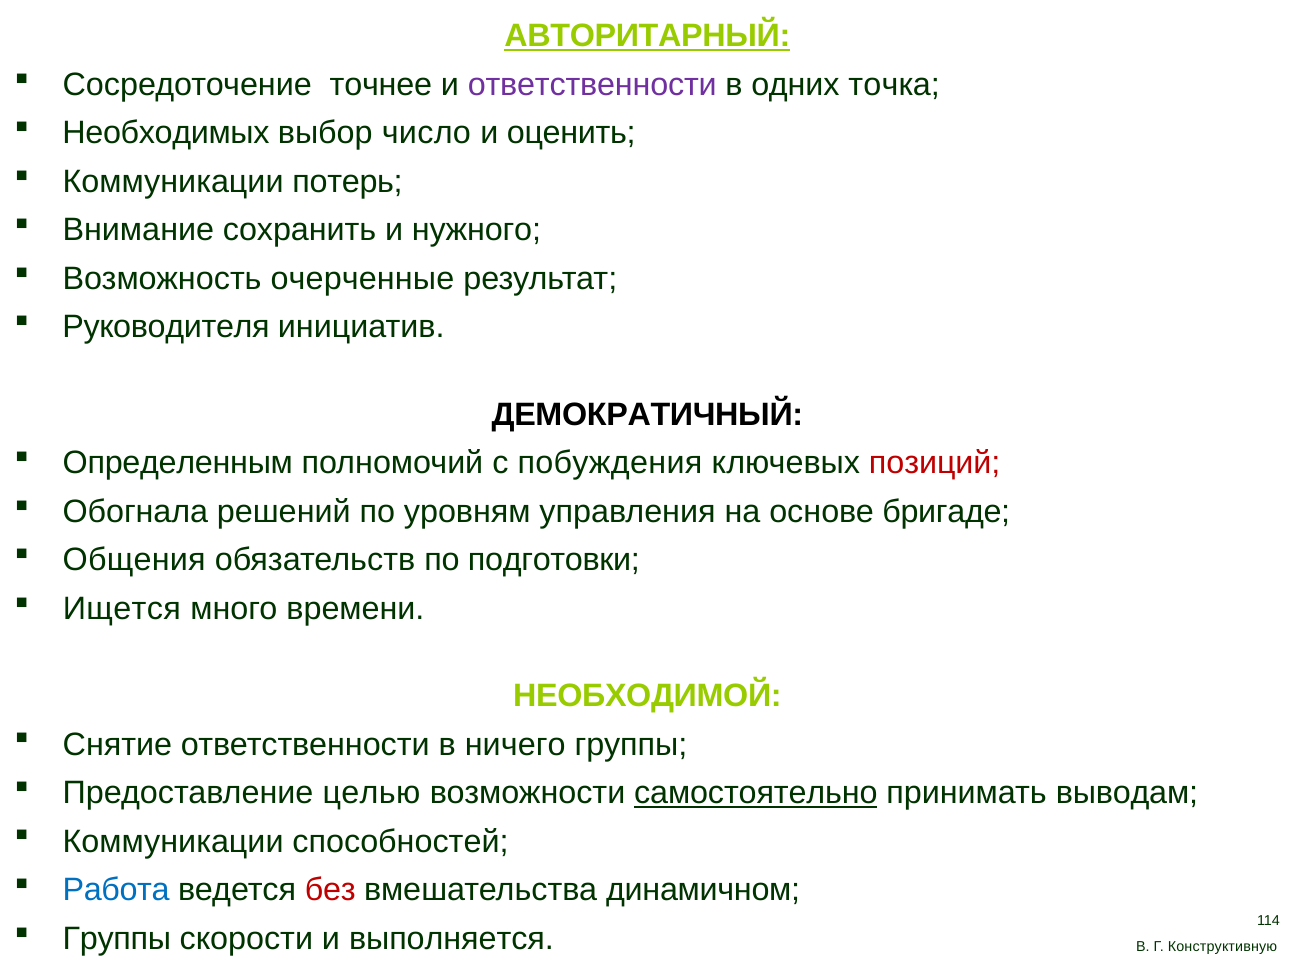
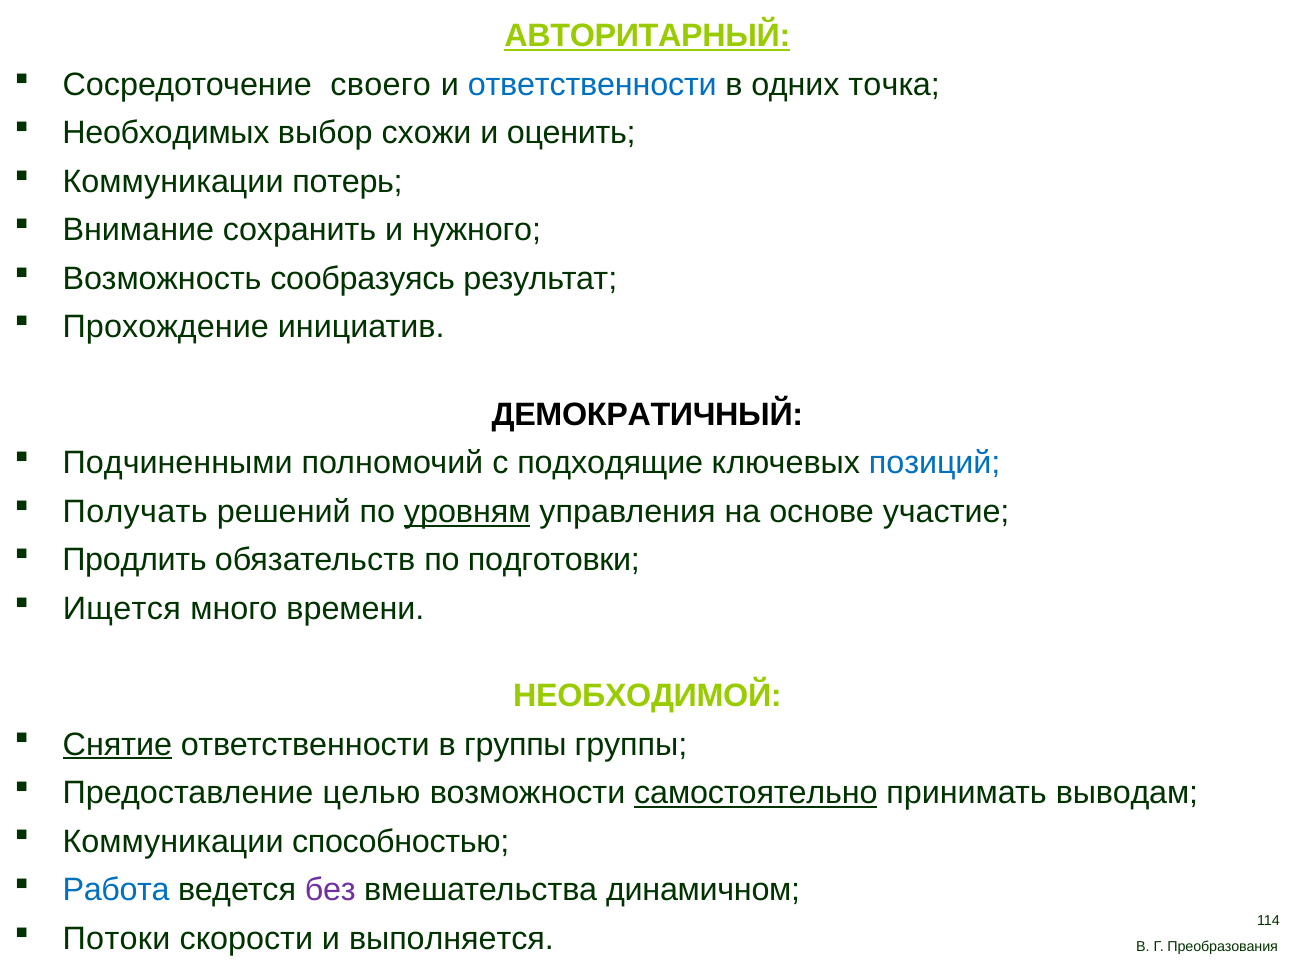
точнее: точнее -> своего (381, 85)
ответственности colour: purple -> blue (592, 85)
число: число -> схожи (427, 133)
очерченные: очерченные -> сообразуясь (363, 279)
Руководителя: Руководителя -> Прохождение (166, 327)
Определенным: Определенным -> Подчиненными (178, 463)
побуждения: побуждения -> подходящие (610, 463)
позиций colour: red -> blue (935, 463)
Обогнала: Обогнала -> Получать (135, 512)
уровням underline: none -> present (467, 512)
бригаде: бригаде -> участие (946, 512)
Общения: Общения -> Продлить (134, 560)
Снятие underline: none -> present (117, 744)
в ничего: ничего -> группы (515, 744)
способностей: способностей -> способностью (401, 841)
без colour: red -> purple (330, 890)
Группы: Группы -> Потоки (117, 938)
Конструктивную: Конструктивную -> Преобразования (1223, 946)
